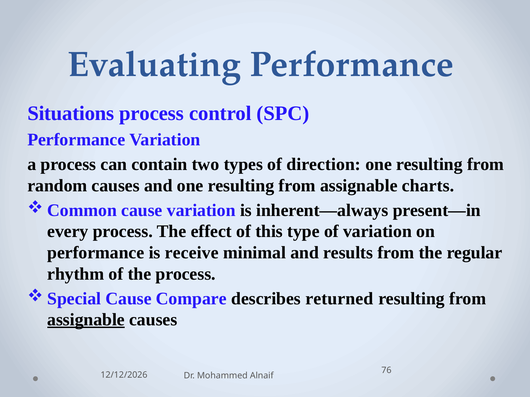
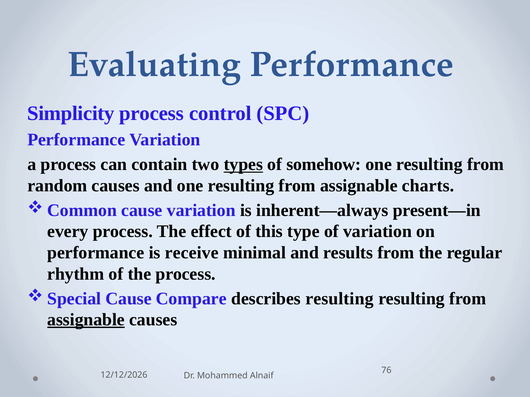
Situations: Situations -> Simplicity (71, 114)
types underline: none -> present (243, 165)
direction: direction -> somehow (324, 165)
describes returned: returned -> resulting (339, 299)
